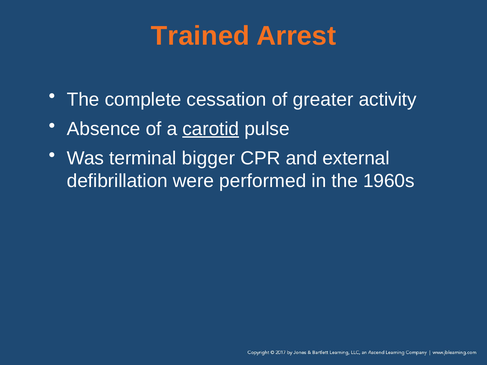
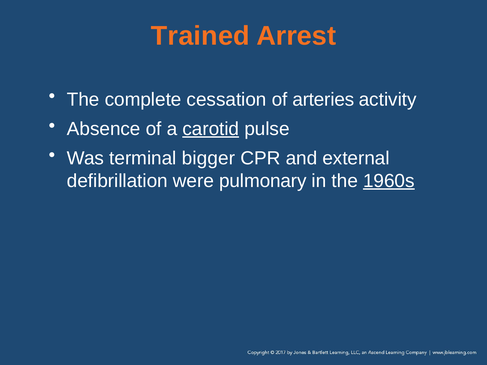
greater: greater -> arteries (323, 100)
performed: performed -> pulmonary (263, 181)
1960s underline: none -> present (389, 181)
